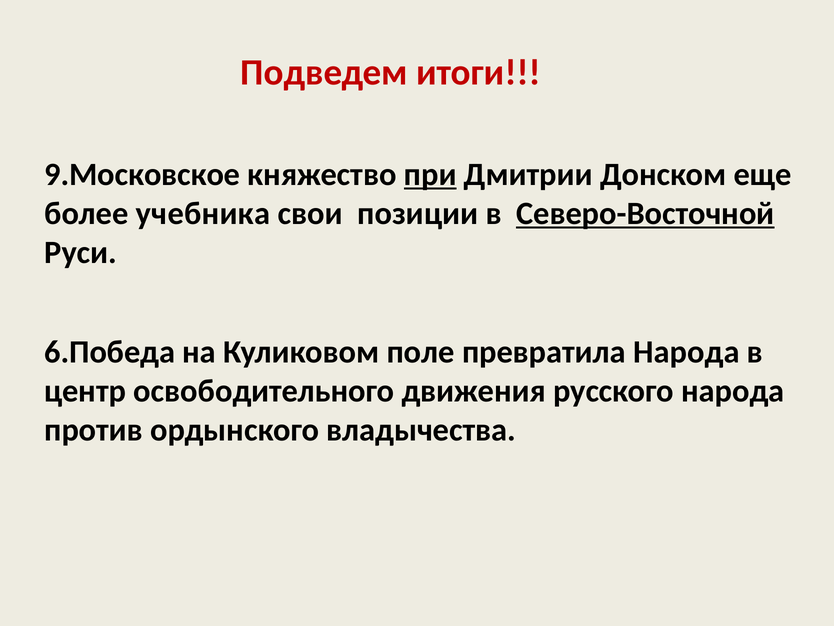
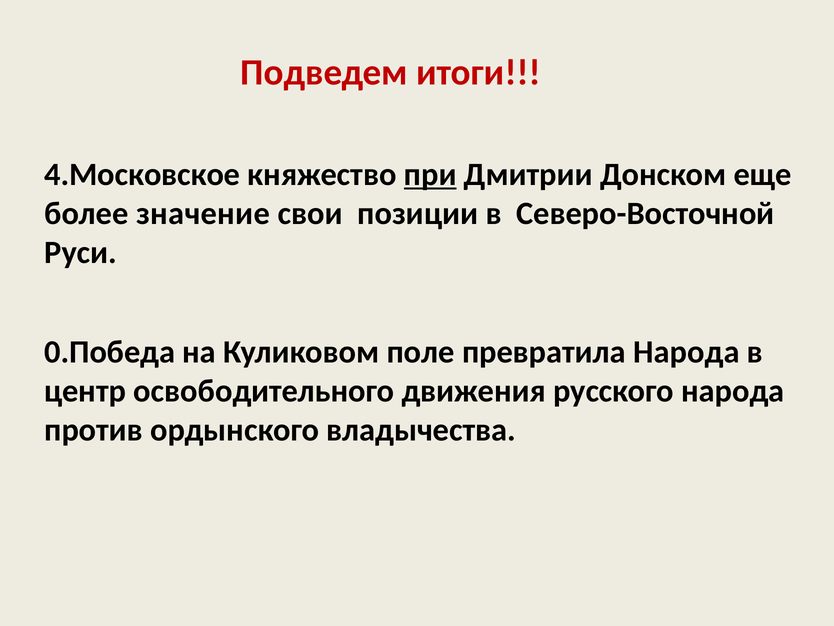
9.Московское: 9.Московское -> 4.Московское (142, 174)
учебника: учебника -> значение (203, 213)
Северо-Восточной underline: present -> none (645, 213)
6.Победа: 6.Победа -> 0.Победа (110, 352)
